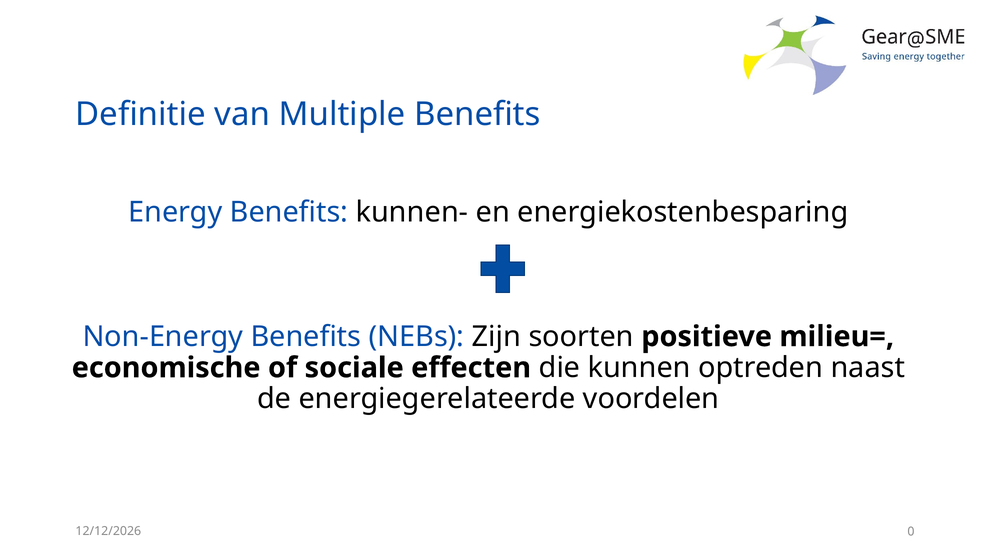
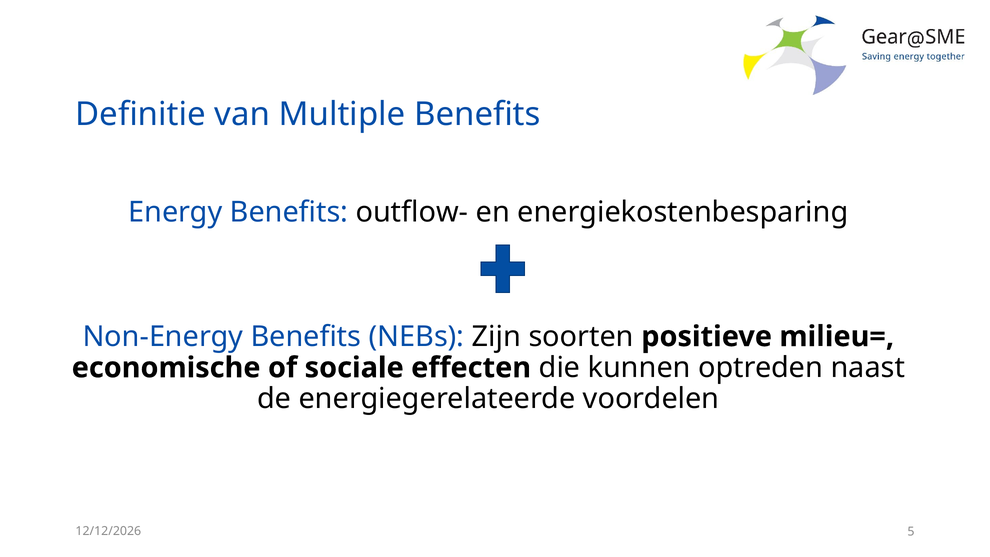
kunnen-: kunnen- -> outflow- (412, 212)
0: 0 -> 5 (911, 532)
